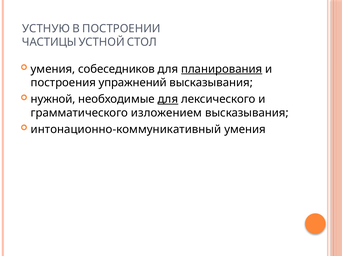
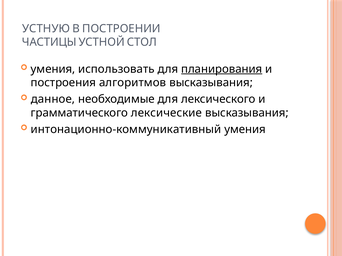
собеседников: собеседников -> использовать (116, 69)
упражнений: упражнений -> алгоритмов (133, 83)
нужной: нужной -> данное (53, 99)
для underline: present -> none (168, 99)
изложением: изложением -> лексические (166, 113)
